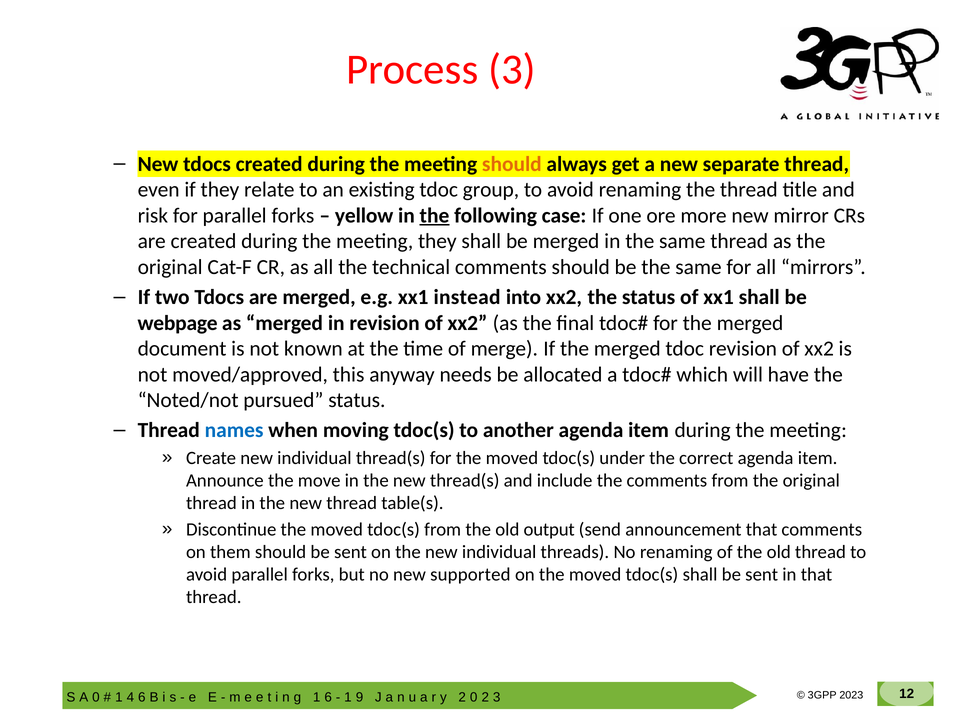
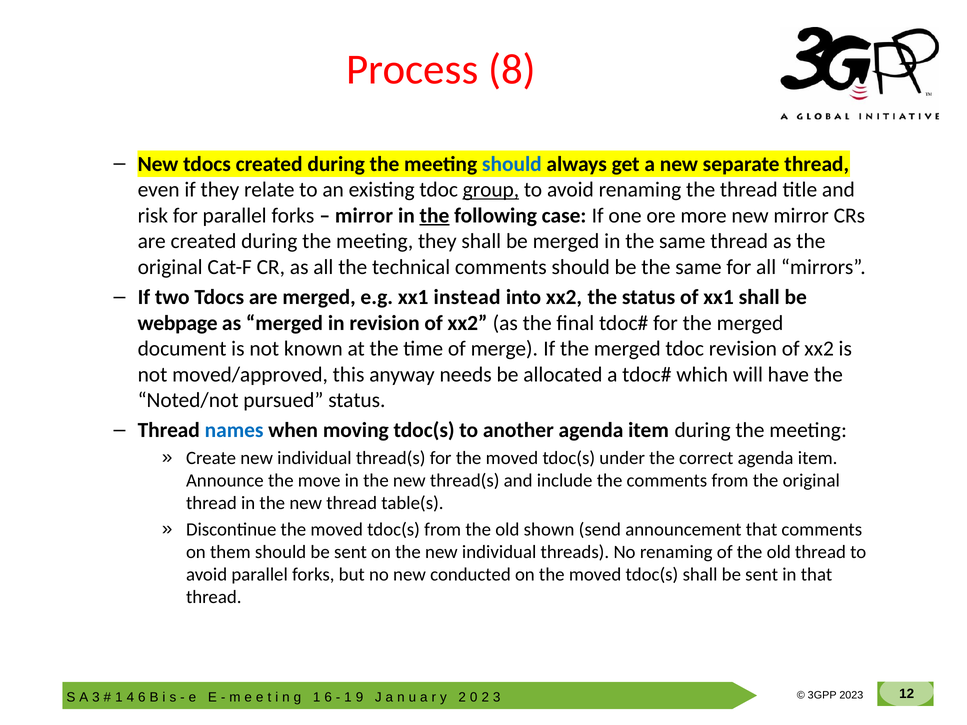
Process 3: 3 -> 8 (512, 70)
should colour: orange -> blue (512, 164)
group underline: none -> present (491, 190)
yellow: yellow -> mirror (364, 216)
output: output -> shown (549, 530)
supported: supported -> conducted (470, 575)
A 0: 0 -> 3 (96, 697)
